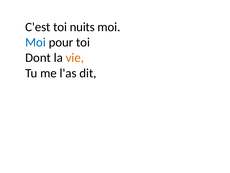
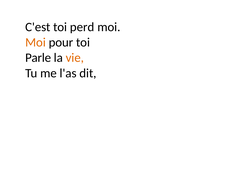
nuits: nuits -> perd (82, 27)
Moi colour: blue -> orange (36, 42)
Dont: Dont -> Parle (38, 58)
